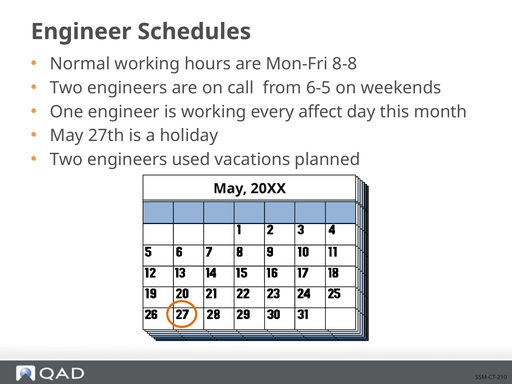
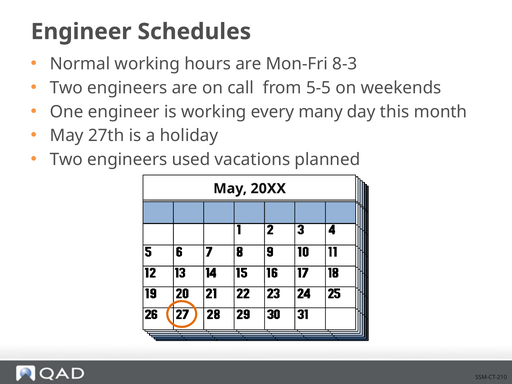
8-8: 8-8 -> 8-3 (345, 64)
6-5: 6-5 -> 5-5 (319, 88)
affect: affect -> many (321, 112)
